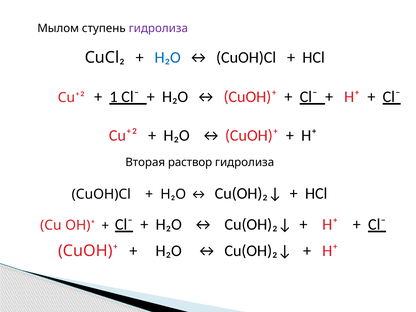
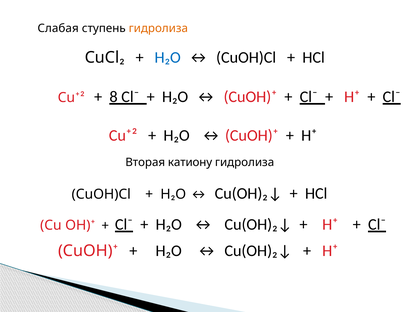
Мылом: Мылом -> Слабая (58, 28)
гидролиза colour: purple -> orange (158, 28)
1: 1 -> 8 (114, 97)
раствор: раствор -> катиону (190, 163)
